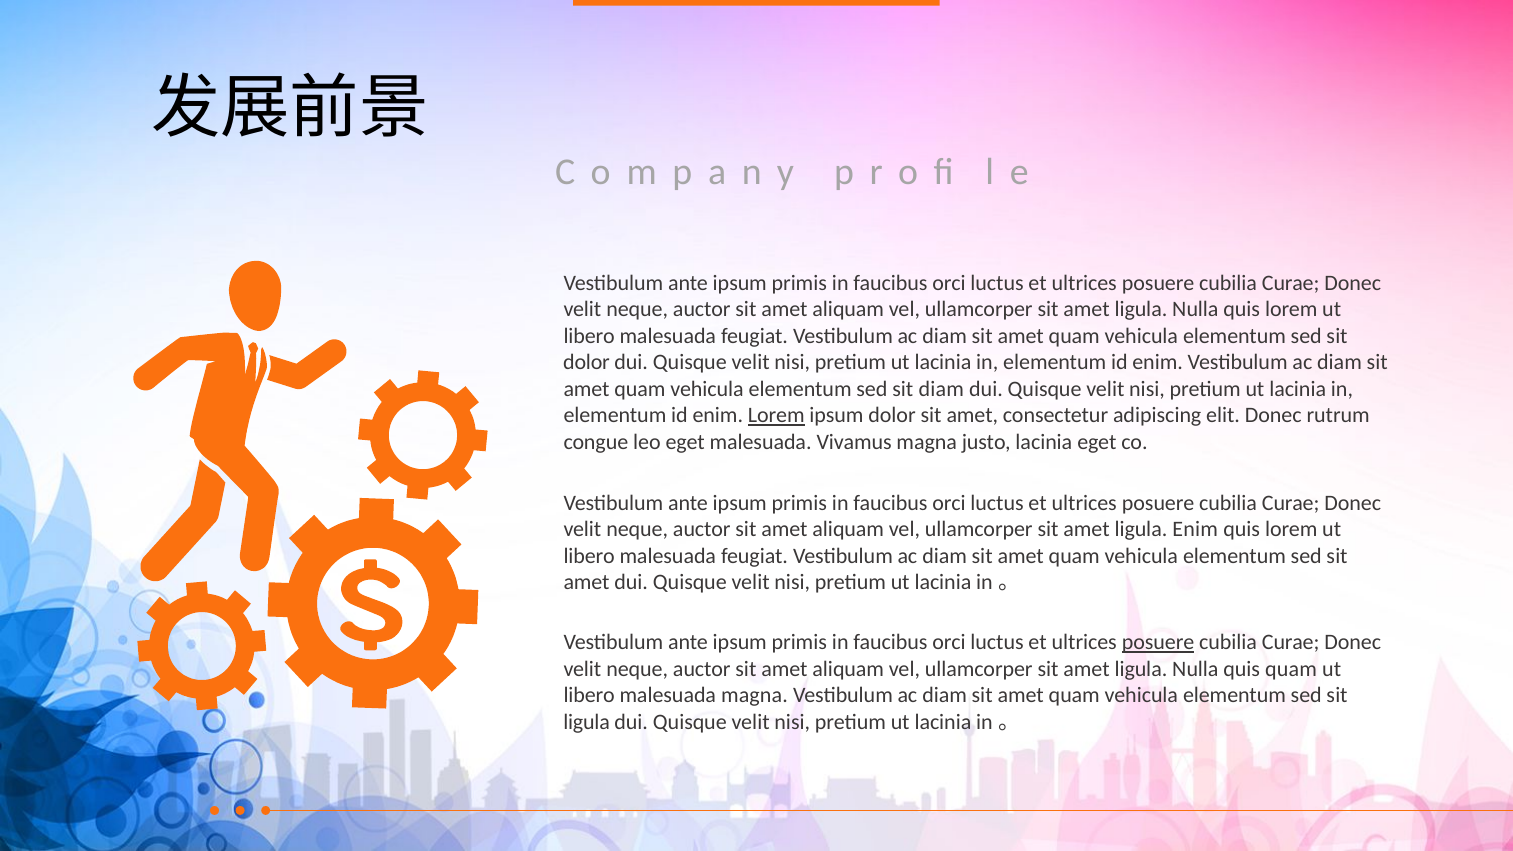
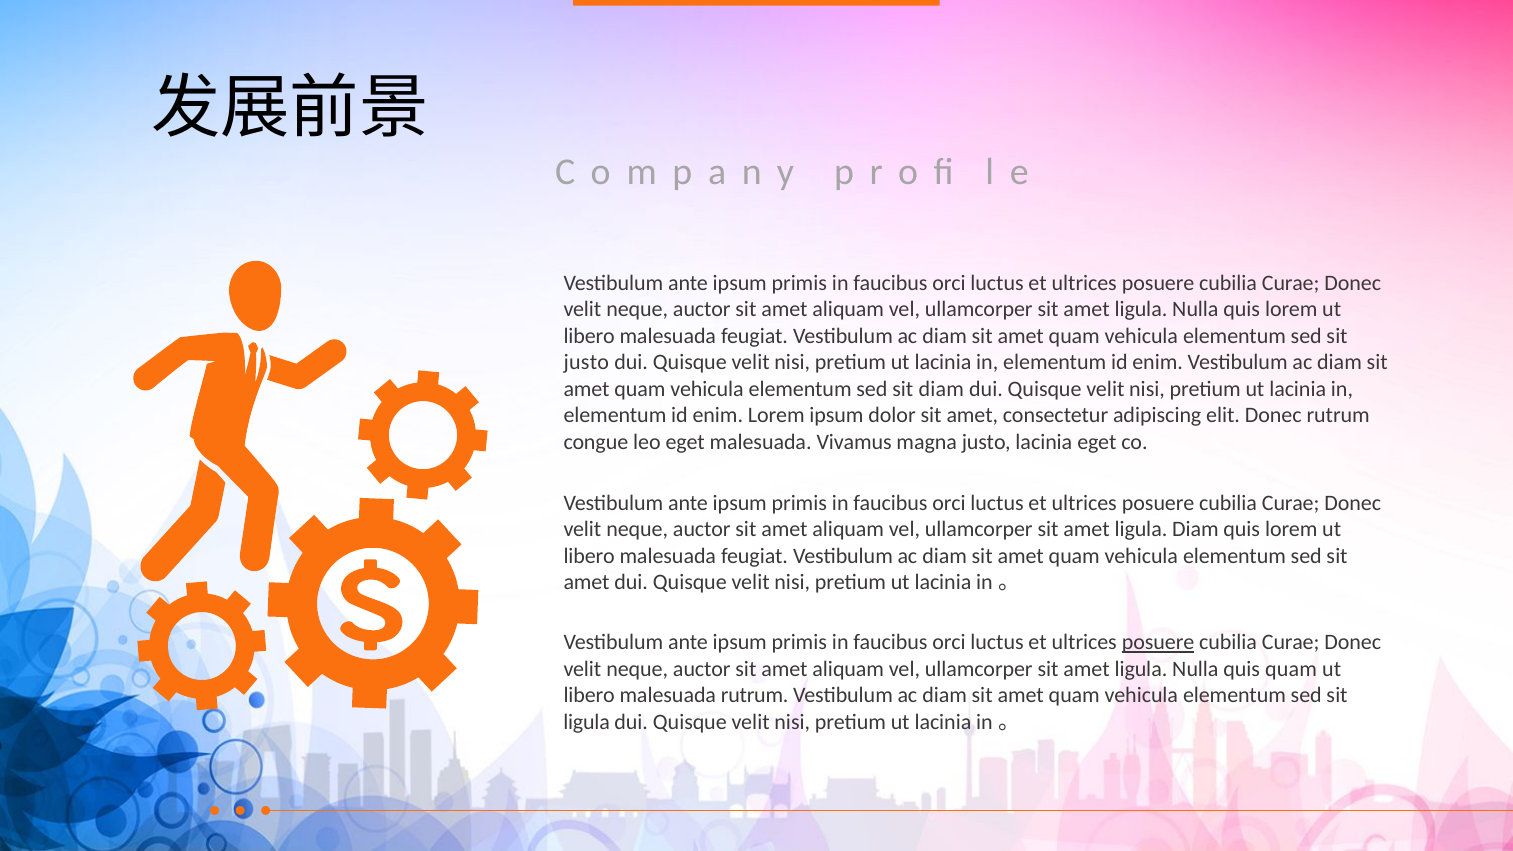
dolor: dolor -> justo (586, 363)
Lorem underline: present -> none (776, 415)
ligula Enim: Enim -> Diam (1195, 529)
malesuada magna: magna -> rutrum (755, 696)
